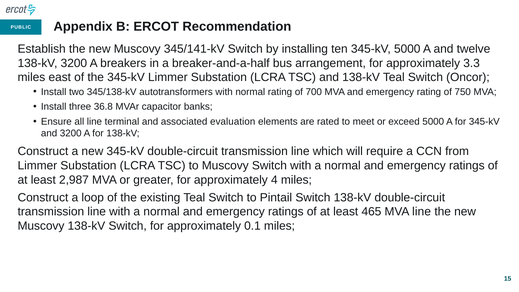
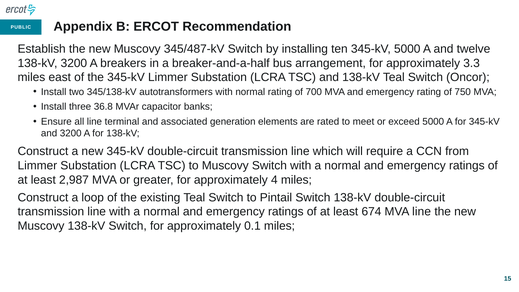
345/141-kV: 345/141-kV -> 345/487-kV (194, 49)
evaluation: evaluation -> generation (233, 122)
465: 465 -> 674 (371, 212)
